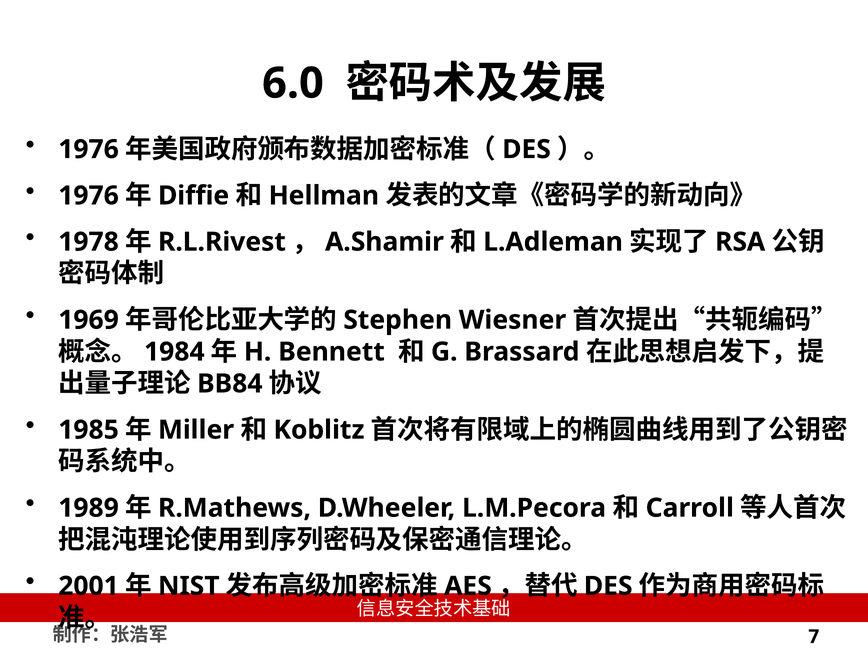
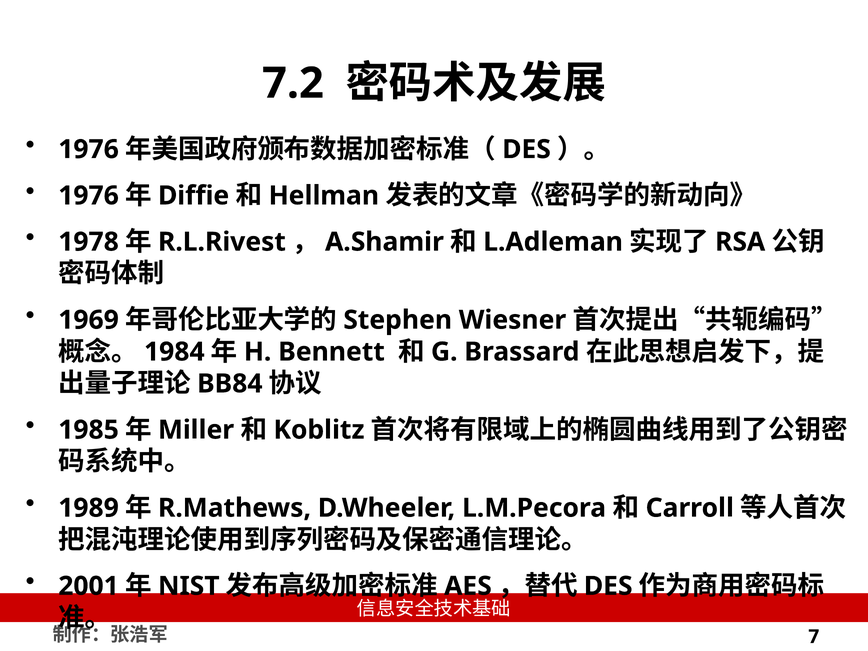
6.0: 6.0 -> 7.2 (293, 83)
